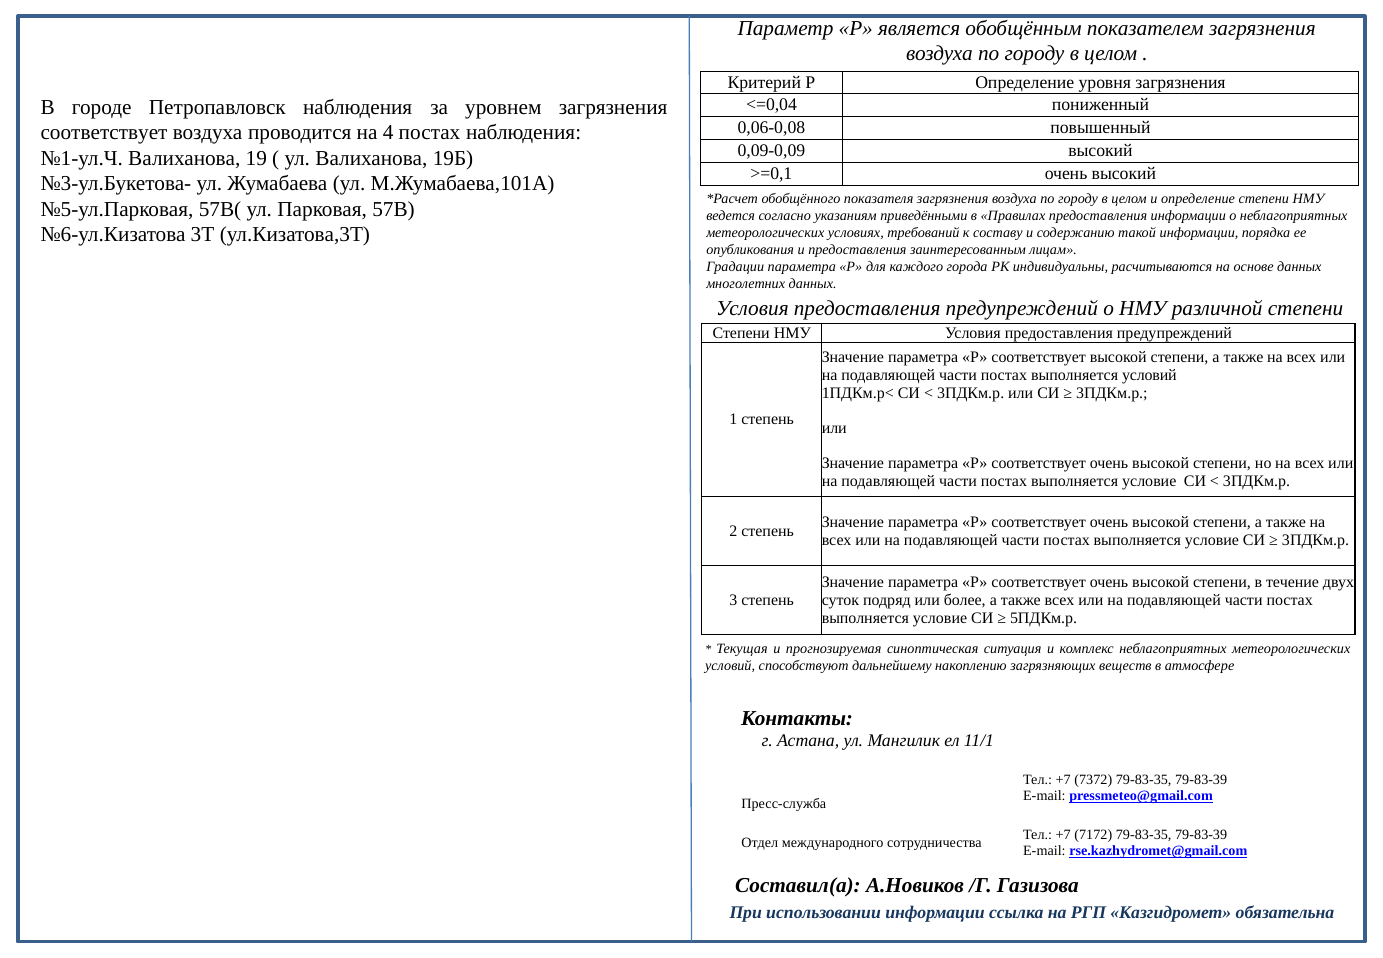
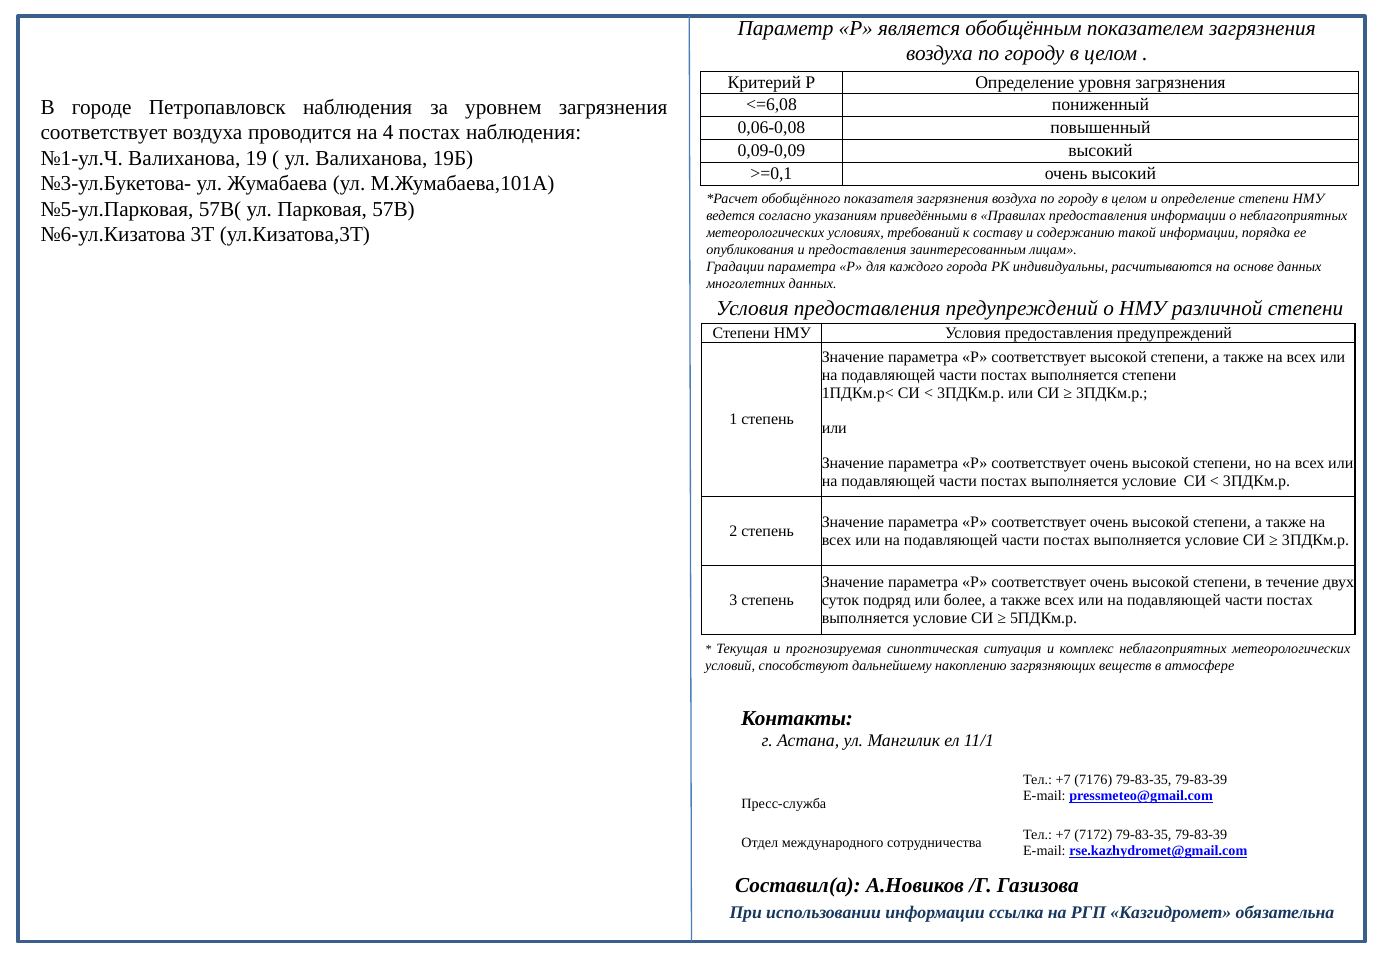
<=0,04: <=0,04 -> <=6,08 (772, 105)
выполняется условий: условий -> степени (1149, 375)
7372: 7372 -> 7176 (1093, 779)
